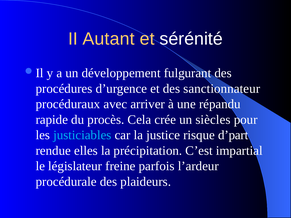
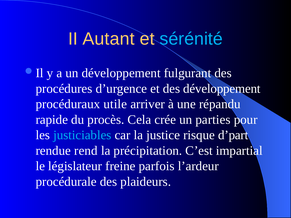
sérénité colour: white -> light blue (191, 39)
des sanctionnateur: sanctionnateur -> développement (222, 89)
avec: avec -> utile (115, 104)
siècles: siècles -> parties (213, 120)
elles: elles -> rend (86, 151)
